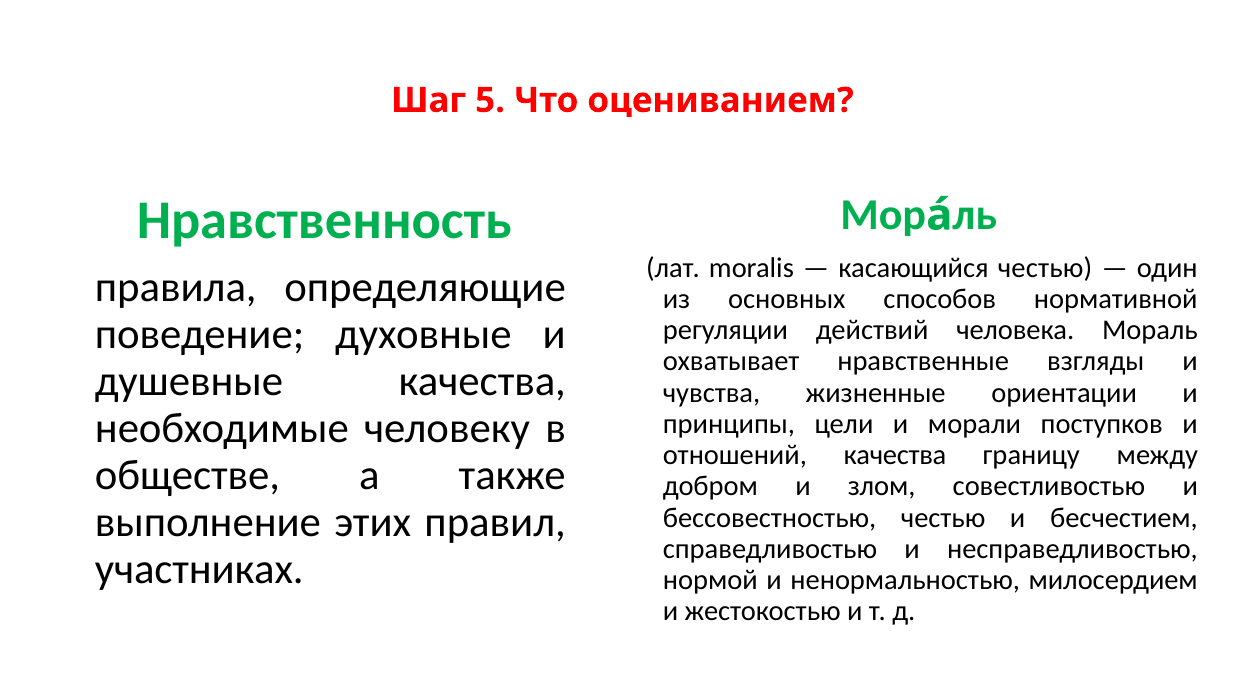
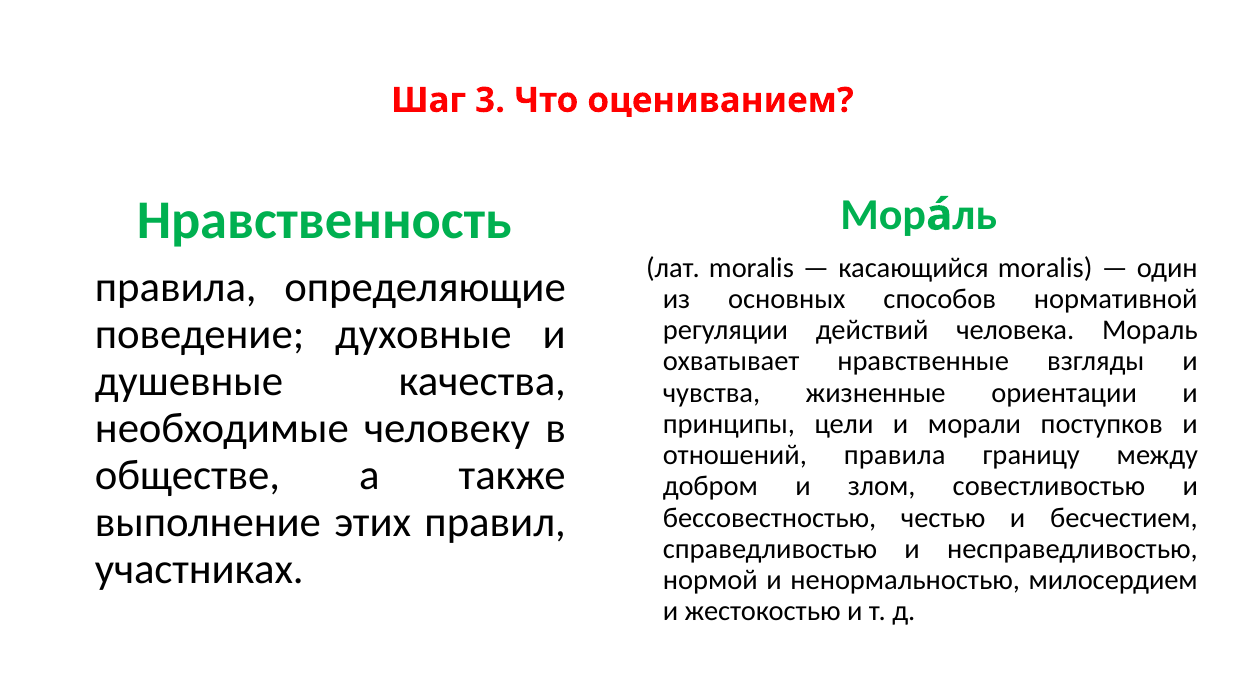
5: 5 -> 3 (490, 100)
касающийся честью: честью -> moralis (1045, 268)
отношений качества: качества -> правила (895, 455)
